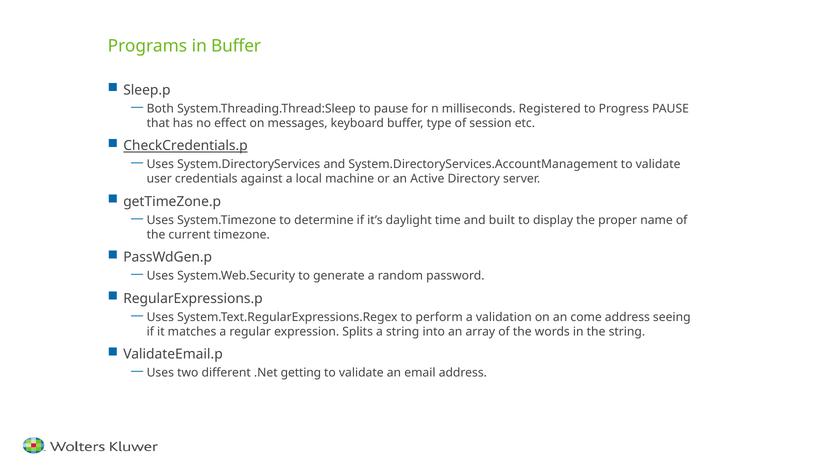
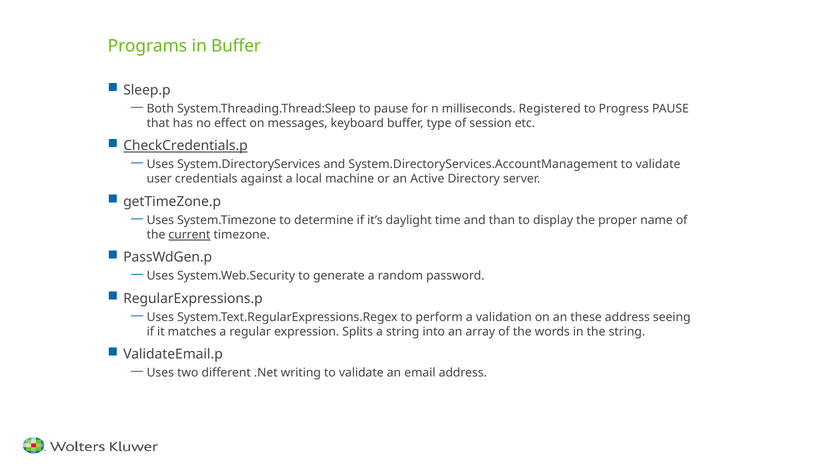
built: built -> than (502, 220)
current underline: none -> present (189, 234)
come: come -> these (586, 317)
getting: getting -> writing (301, 372)
